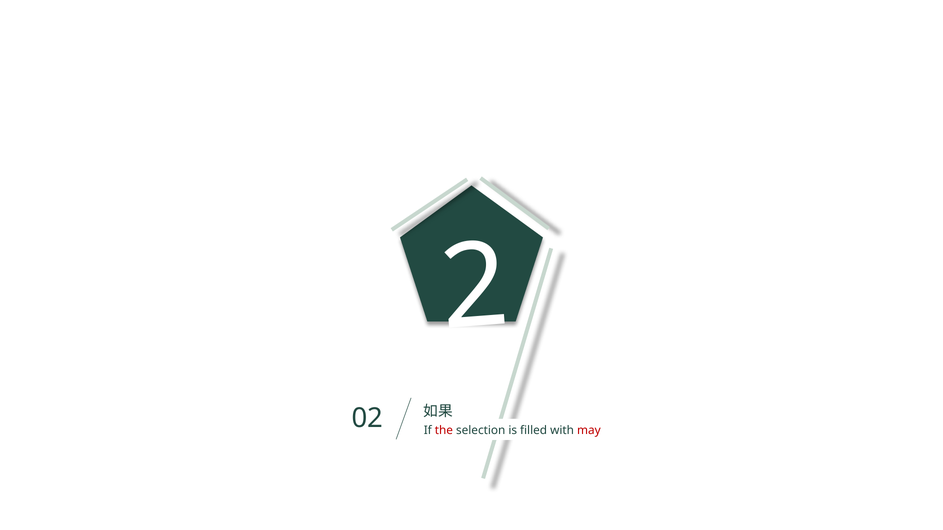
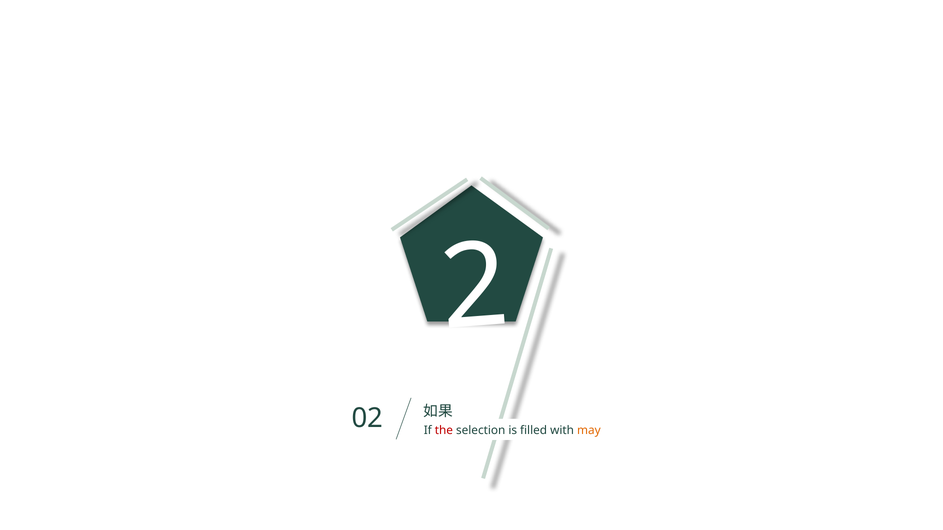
may colour: red -> orange (589, 431)
